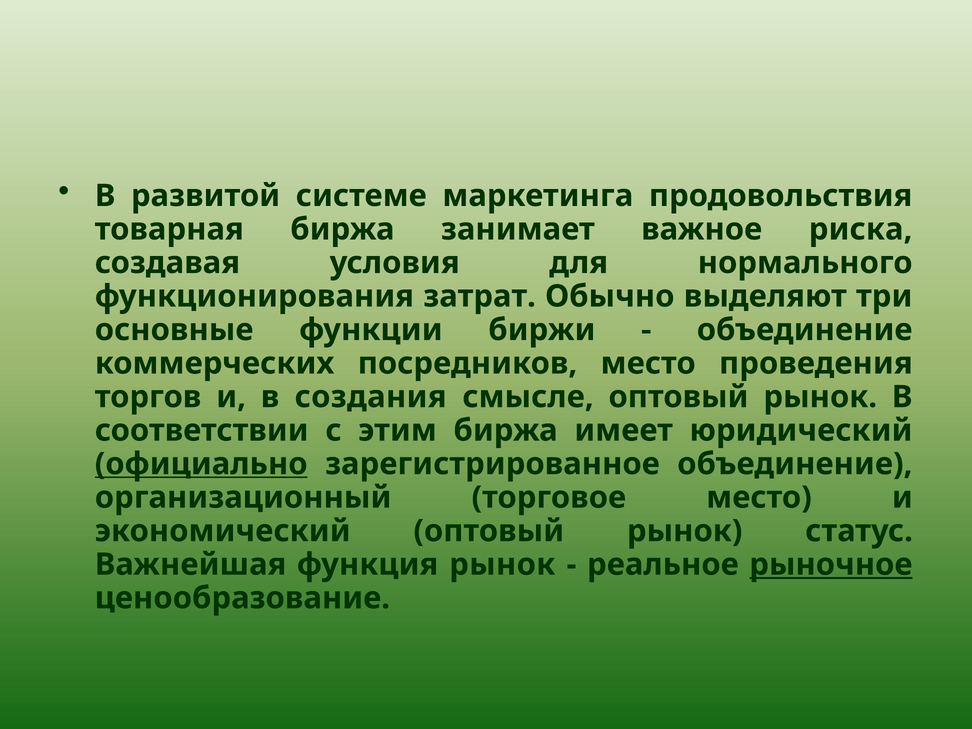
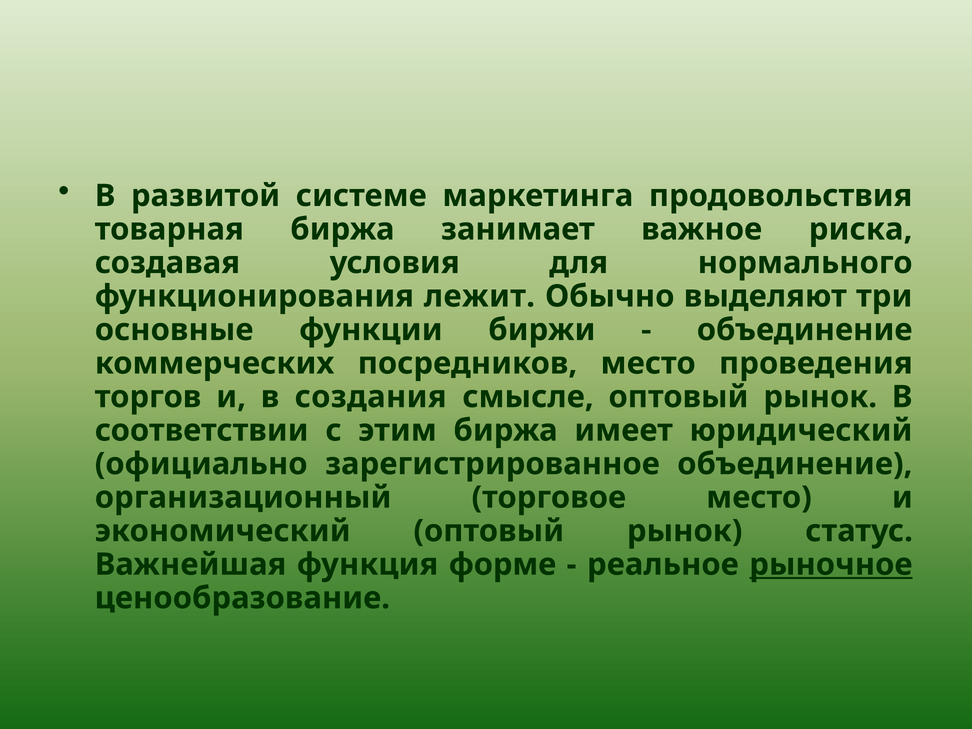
затрат: затрат -> лежит (479, 296)
официально underline: present -> none (201, 464)
функция рынок: рынок -> форме (503, 565)
